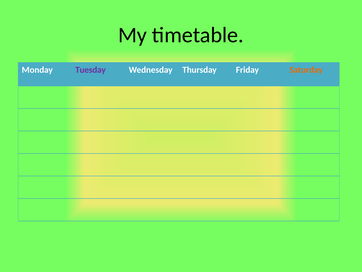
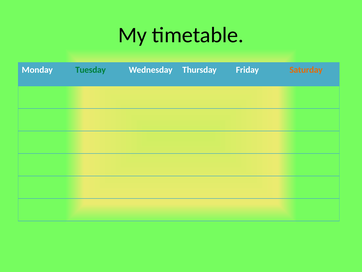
Tuesday colour: purple -> green (91, 70)
